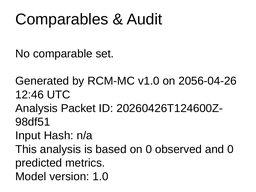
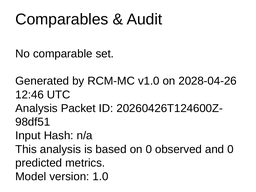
2056-04-26: 2056-04-26 -> 2028-04-26 (208, 81)
